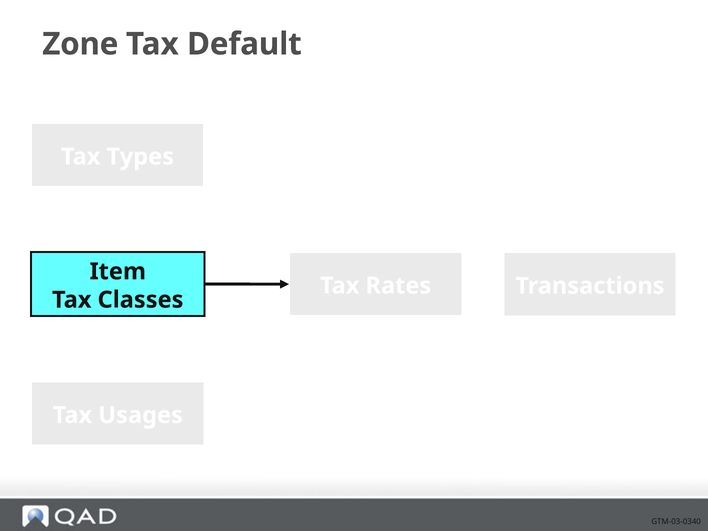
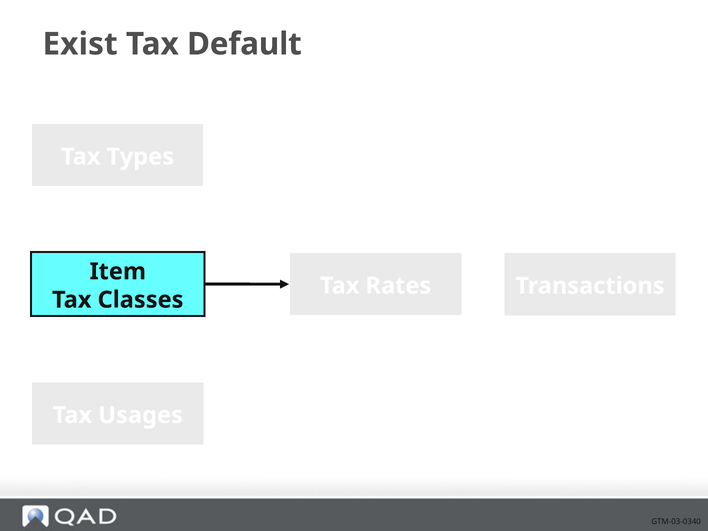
Zone: Zone -> Exist (80, 44)
